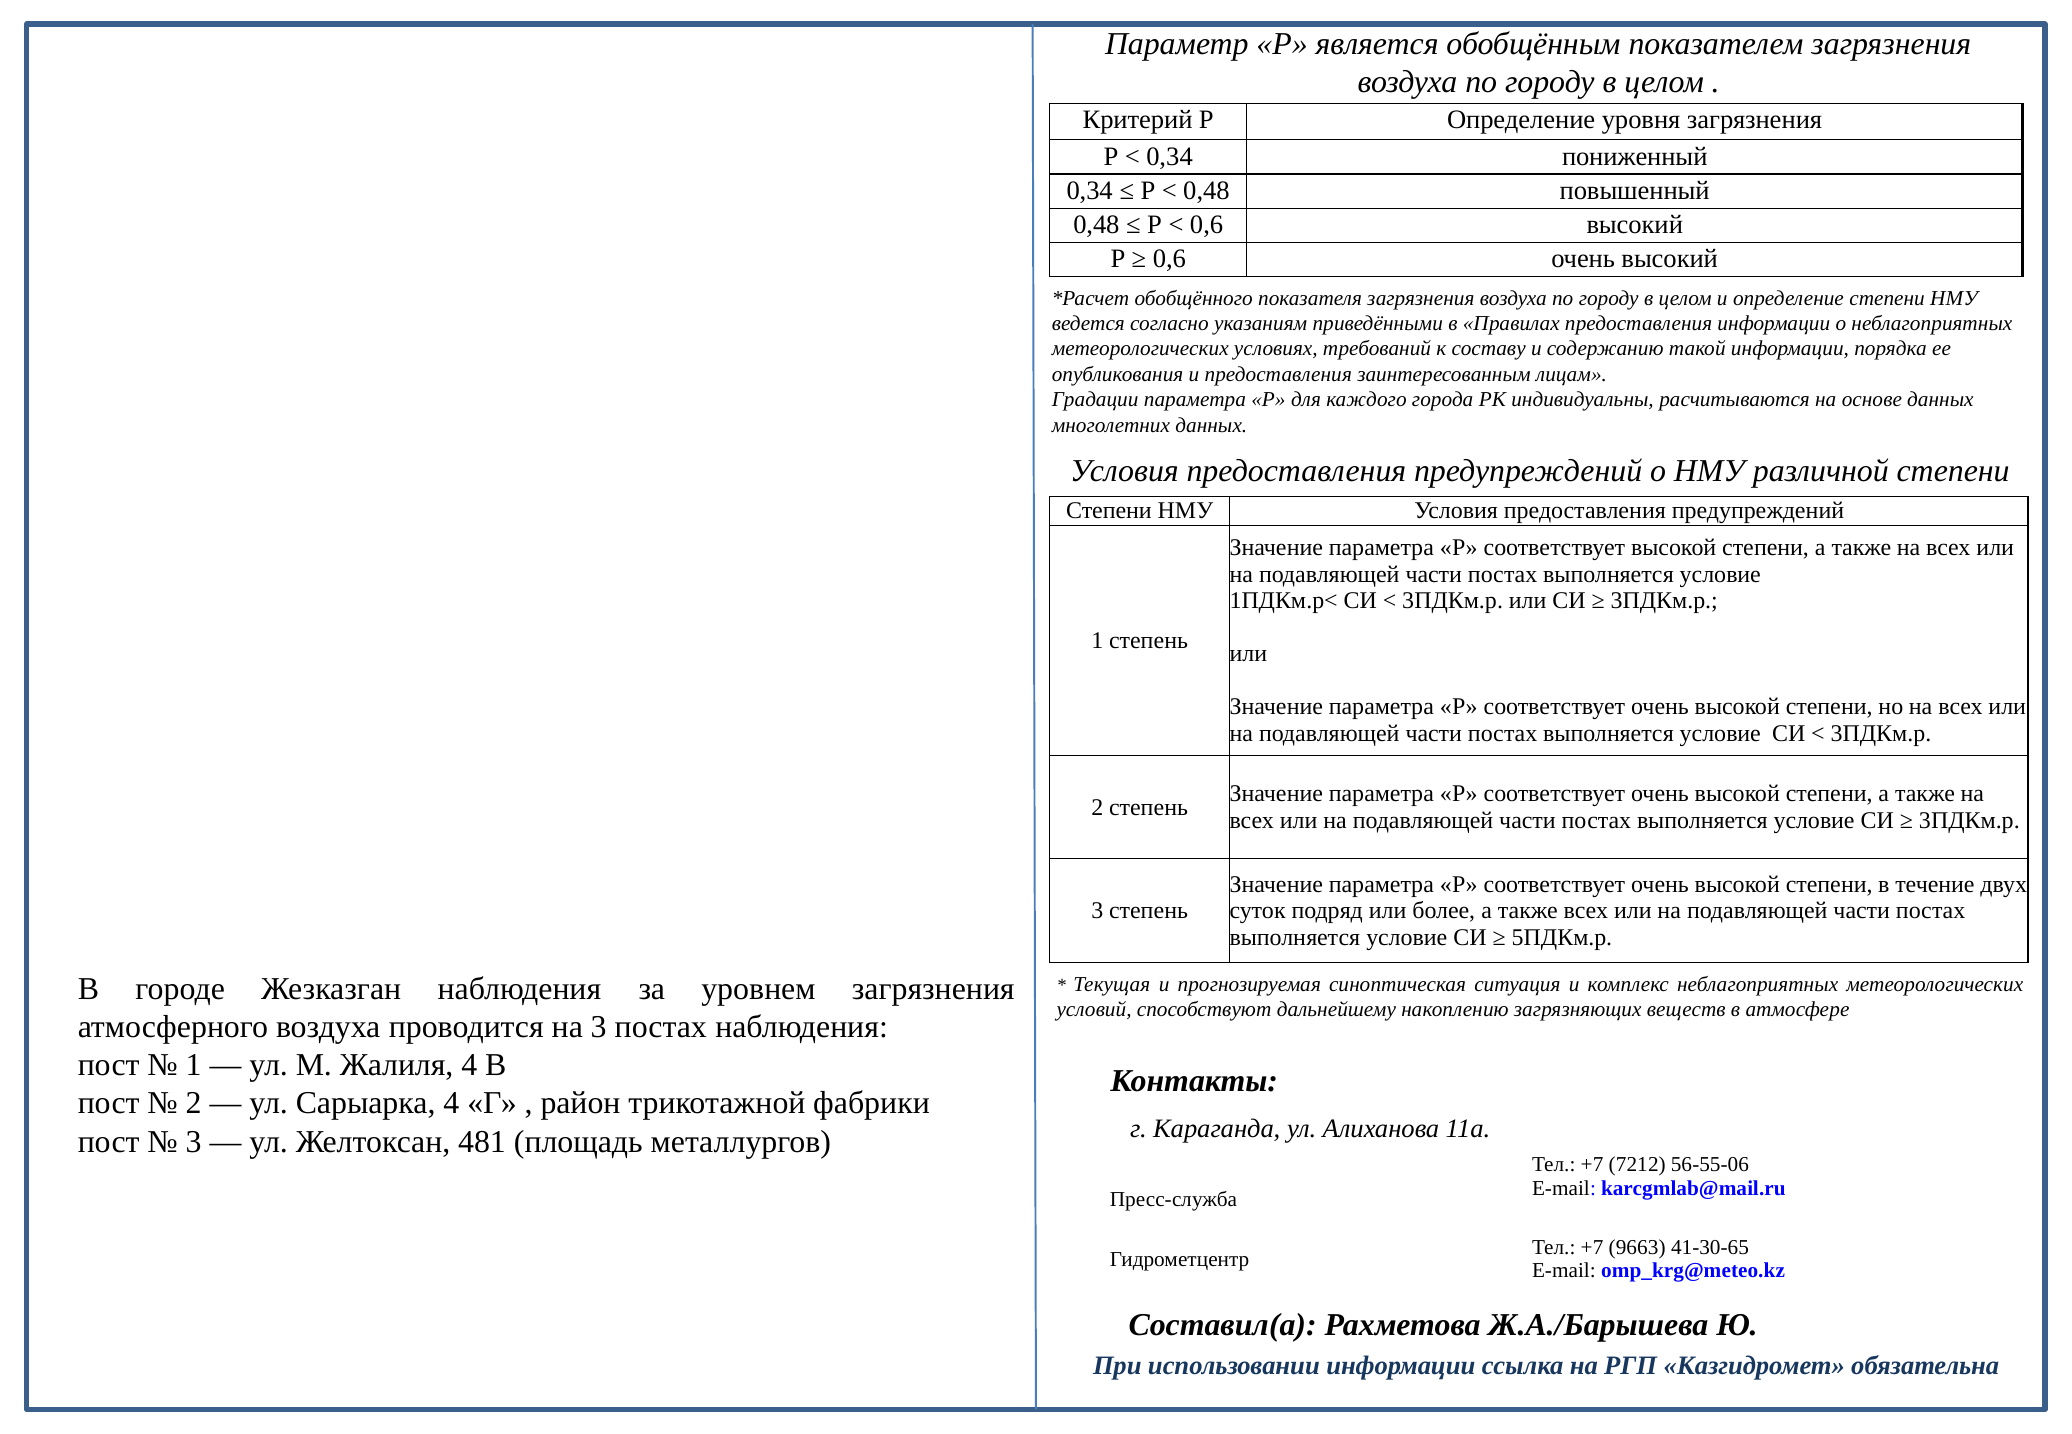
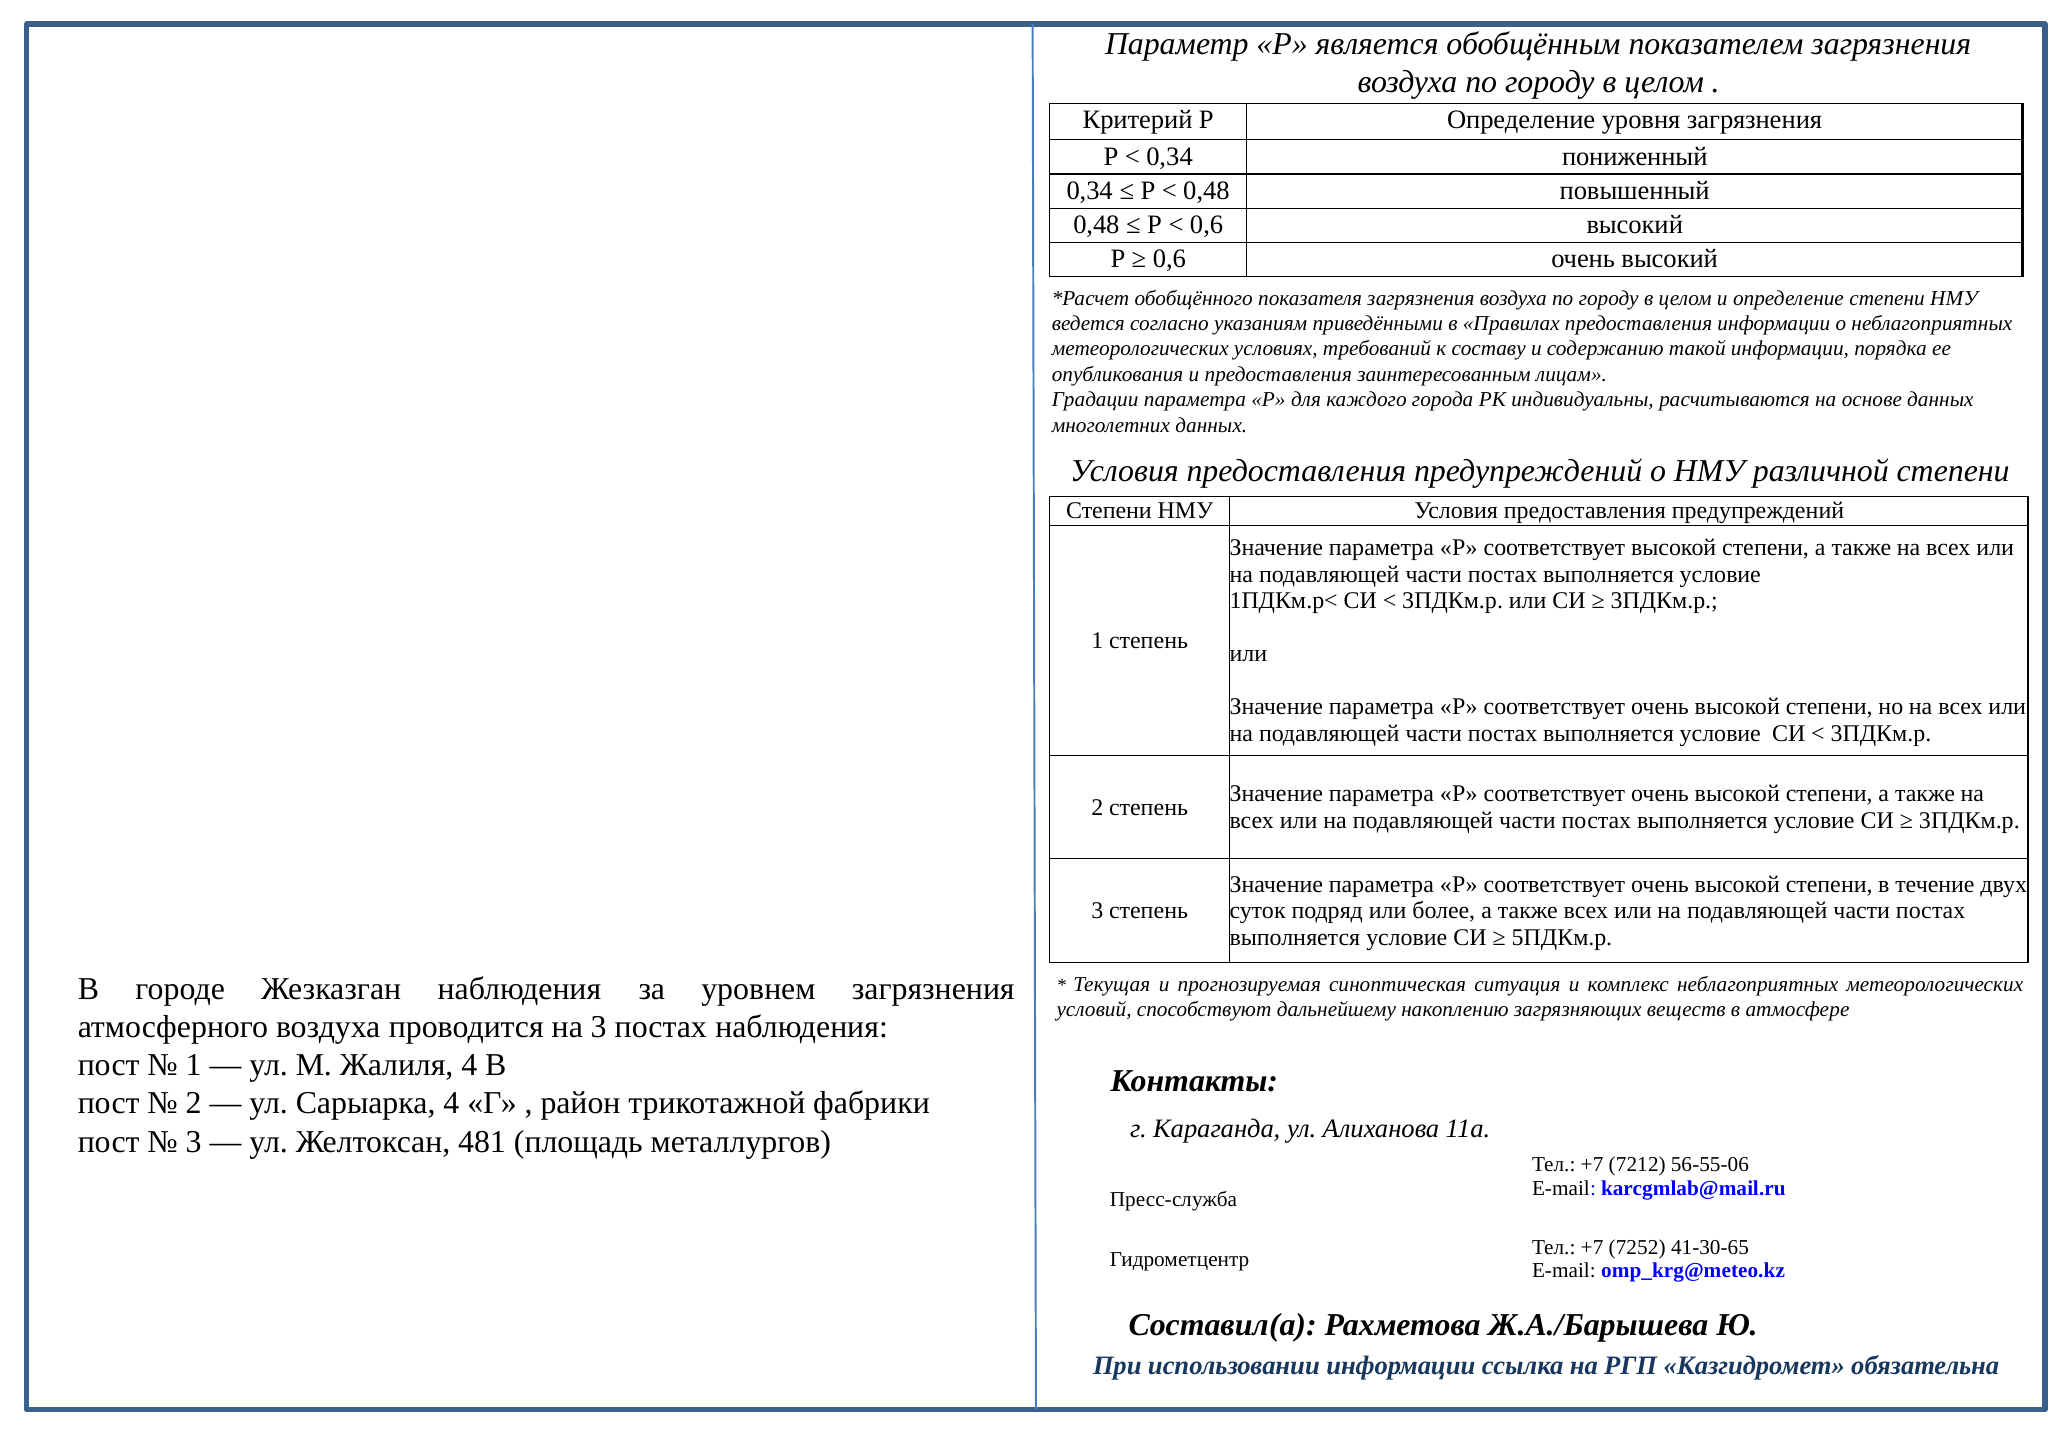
9663: 9663 -> 7252 (1637, 1248)
